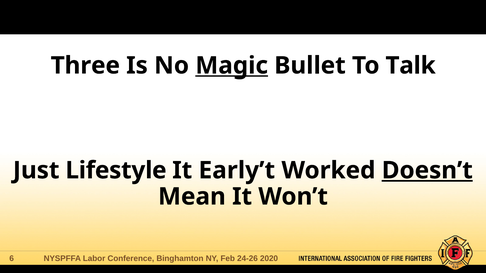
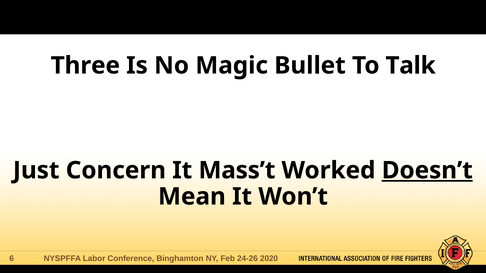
Magic underline: present -> none (232, 66)
Lifestyle: Lifestyle -> Concern (116, 171)
Early’t: Early’t -> Mass’t (237, 171)
